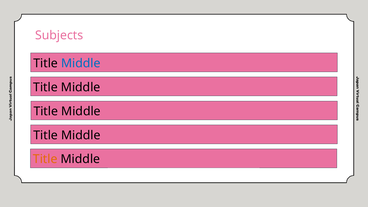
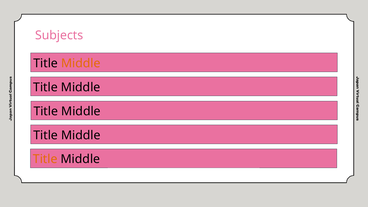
Middle colour: blue -> orange (81, 63)
